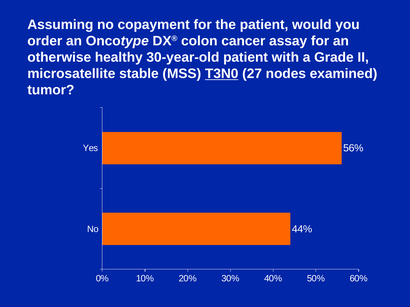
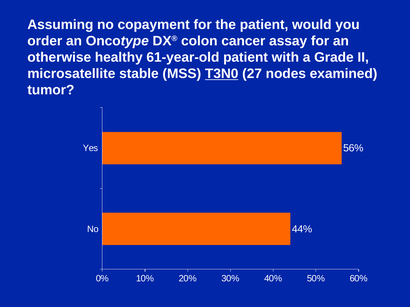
30-year-old: 30-year-old -> 61-year-old (183, 57)
